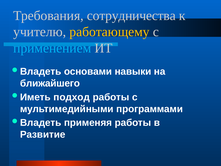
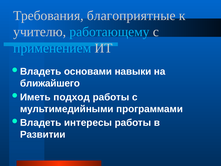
сотрудничества: сотрудничества -> благоприятные (131, 16)
работающему colour: yellow -> light blue (110, 32)
применяя: применяя -> интересы (88, 123)
Развитие: Развитие -> Развитии (43, 134)
